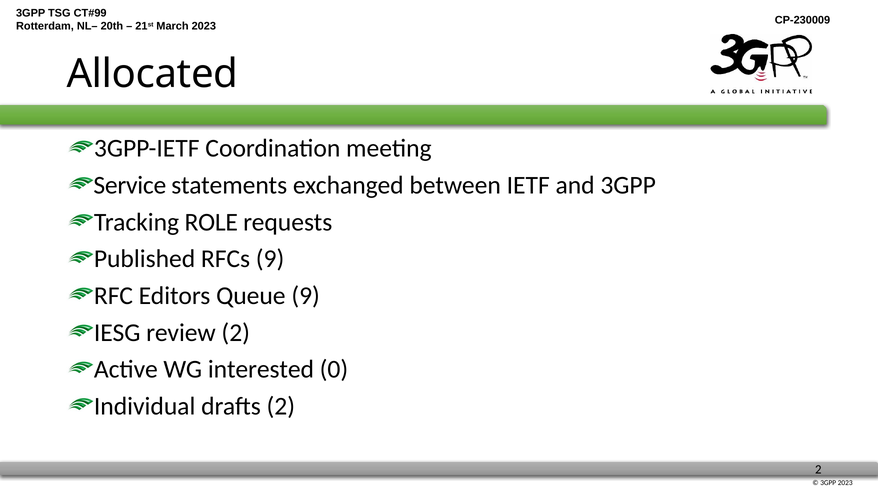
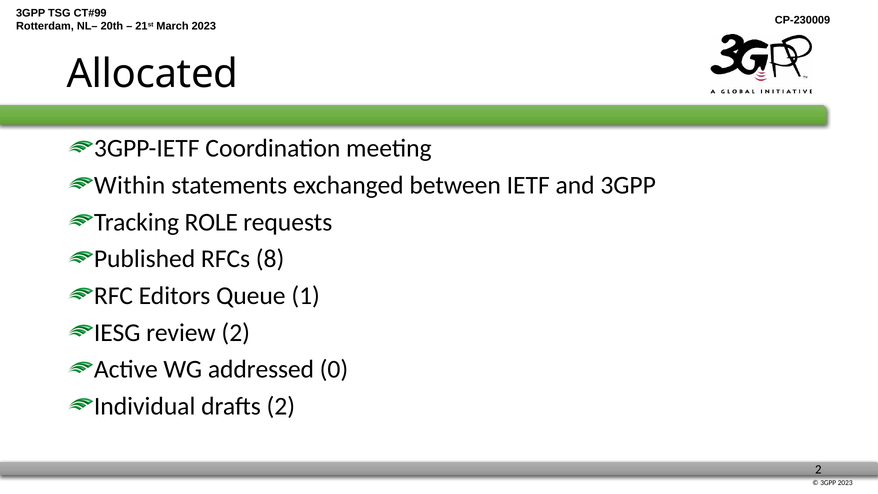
Service: Service -> Within (130, 185)
RFCs 9: 9 -> 8 (270, 259)
Queue 9: 9 -> 1 (306, 296)
interested: interested -> addressed (261, 369)
